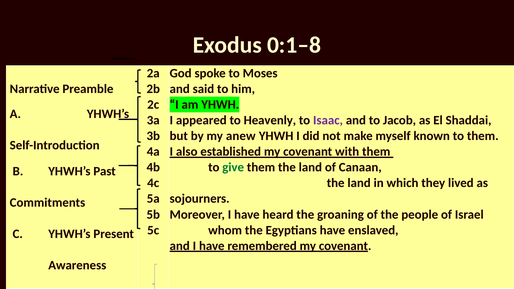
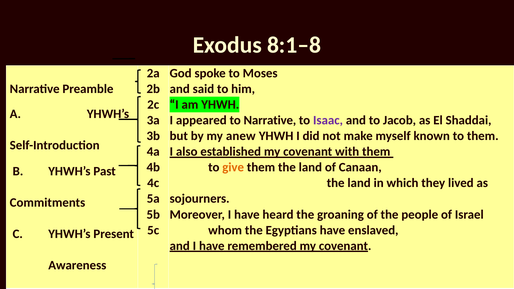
0:1–8: 0:1–8 -> 8:1–8 (294, 45)
to Heavenly: Heavenly -> Narrative (270, 120)
give colour: green -> orange (233, 167)
